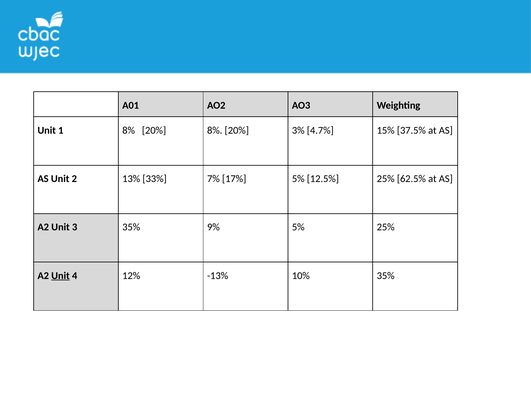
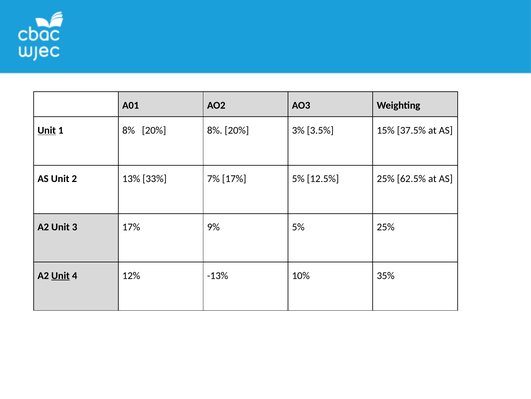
Unit underline: none -> present (47, 130)
4.7%: 4.7% -> 3.5% (320, 130)
3 35%: 35% -> 17% (131, 227)
